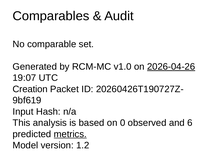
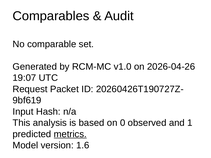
2026-04-26 underline: present -> none (171, 67)
Creation: Creation -> Request (30, 89)
6: 6 -> 1 (190, 123)
1.2: 1.2 -> 1.6 (83, 146)
